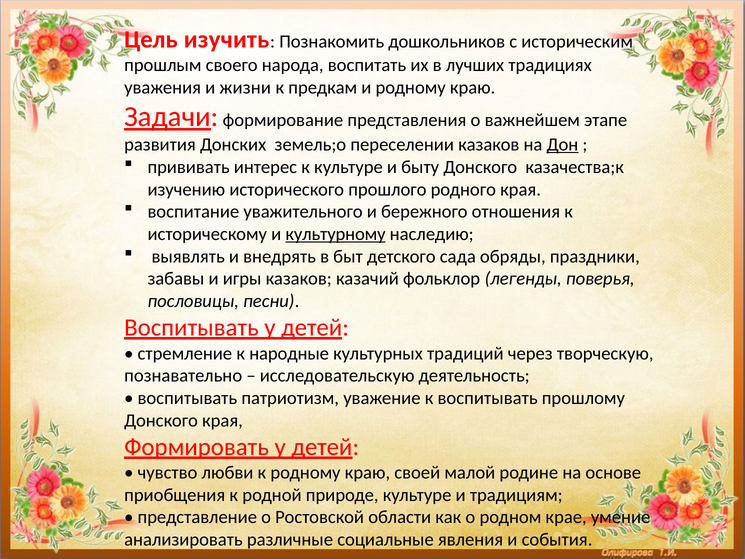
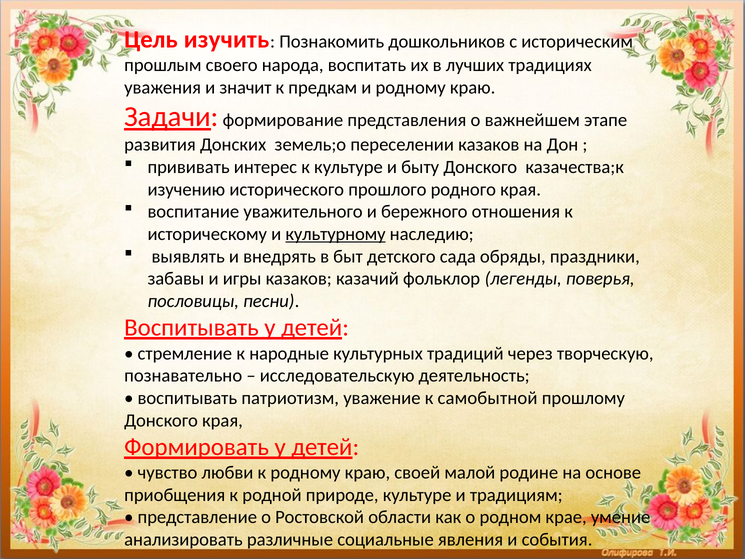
жизни: жизни -> значит (245, 87)
Дон underline: present -> none (562, 145)
к воспитывать: воспитывать -> самобытной (488, 398)
